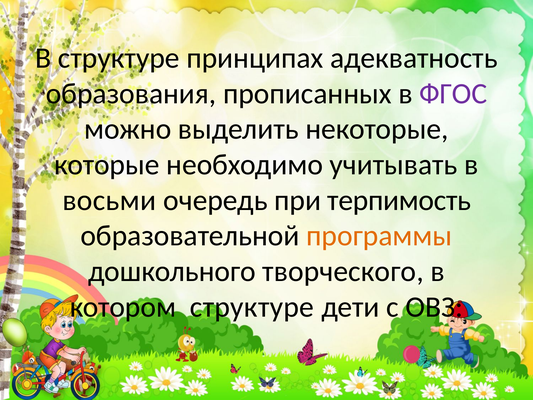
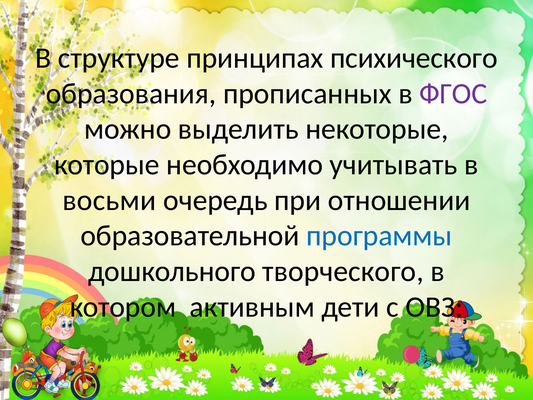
адекватность: адекватность -> психического (414, 58)
терпимость: терпимость -> отношении (399, 200)
программы colour: orange -> blue (379, 236)
котором структуре: структуре -> активным (252, 307)
